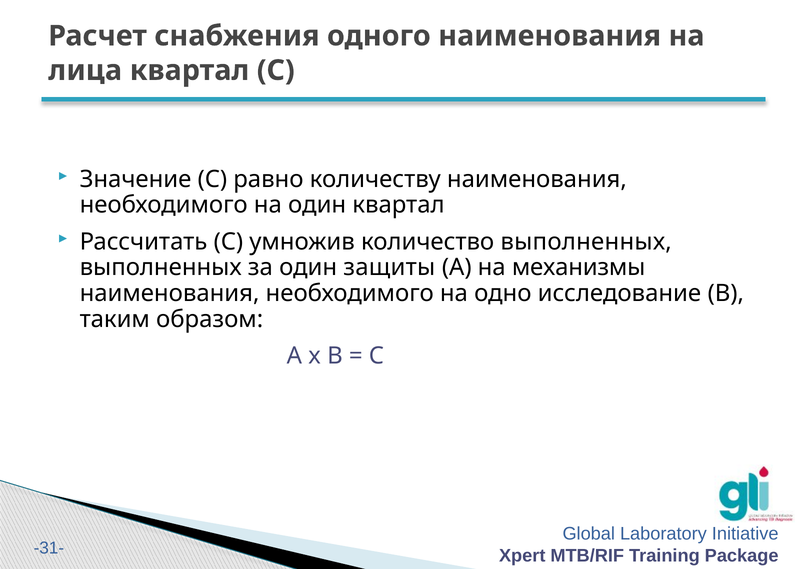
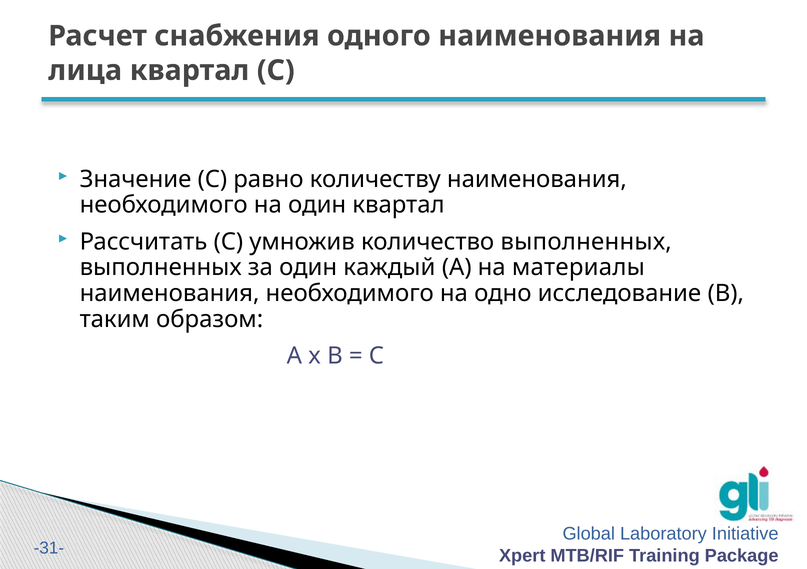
защиты: защиты -> каждый (389, 268)
механизмы: механизмы -> материалы (578, 268)
